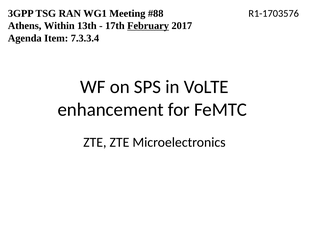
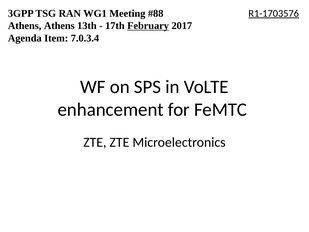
R1-1703576 underline: none -> present (274, 13)
Athens Within: Within -> Athens (59, 26)
7.3.3.4: 7.3.3.4 -> 7.0.3.4 (85, 38)
